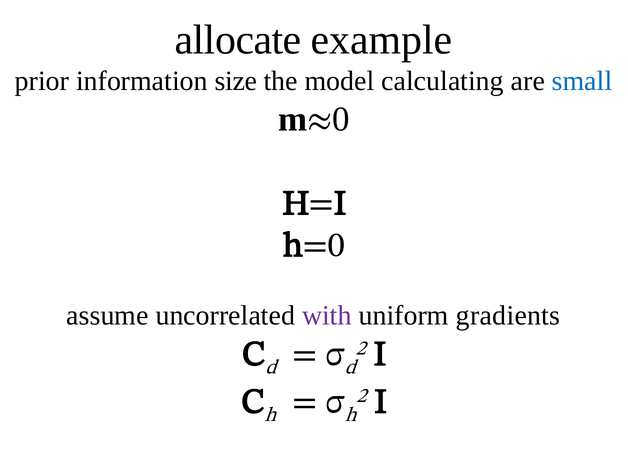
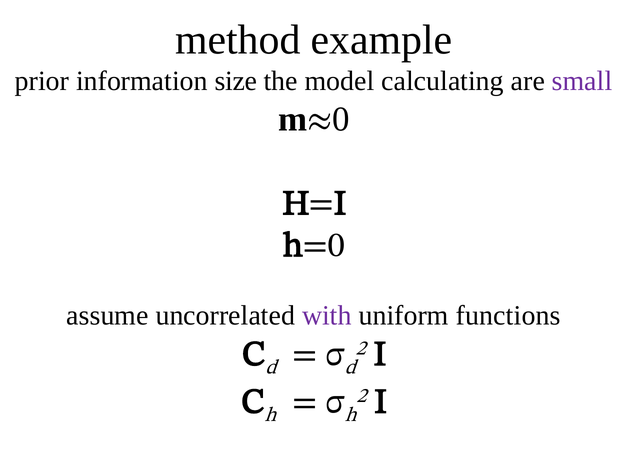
allocate: allocate -> method (238, 40)
small colour: blue -> purple (582, 81)
gradients: gradients -> functions (508, 315)
